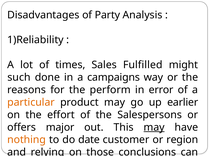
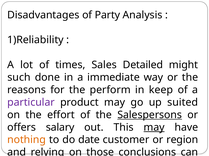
Fulfilled: Fulfilled -> Detailed (143, 65)
campaigns: campaigns -> immediate (114, 78)
error: error -> keep (161, 90)
particular colour: orange -> purple (31, 103)
earlier: earlier -> suited (183, 103)
Salespersons underline: none -> present (150, 115)
major: major -> salary (60, 128)
